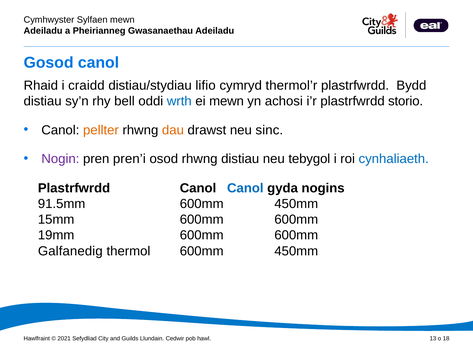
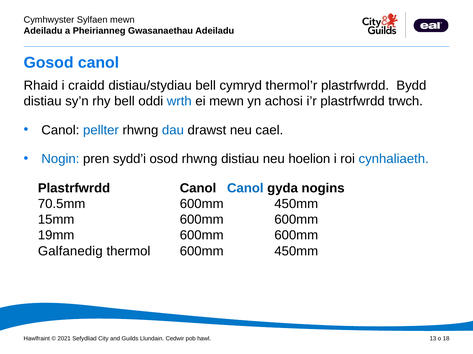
distiau/stydiau lifio: lifio -> bell (206, 86)
storio: storio -> trwch (406, 101)
pellter colour: orange -> blue (101, 130)
dau colour: orange -> blue (173, 130)
sinc: sinc -> cael (269, 130)
Nogin colour: purple -> blue (60, 159)
pren’i: pren’i -> sydd’i (129, 159)
tebygol: tebygol -> hoelion (309, 159)
91.5mm: 91.5mm -> 70.5mm (62, 204)
